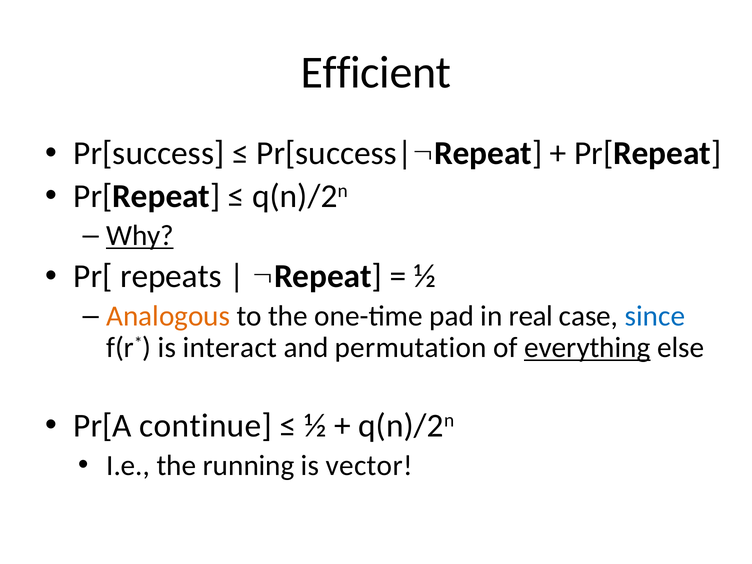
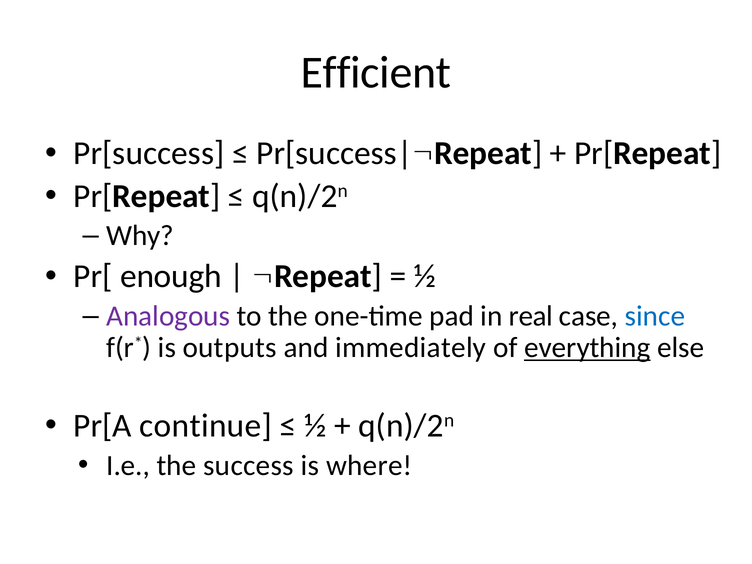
Why underline: present -> none (140, 236)
repeats: repeats -> enough (171, 276)
Analogous colour: orange -> purple (168, 316)
interact: interact -> outputs (230, 348)
permutation: permutation -> immediately (411, 348)
running: running -> success (248, 465)
vector: vector -> where (369, 465)
